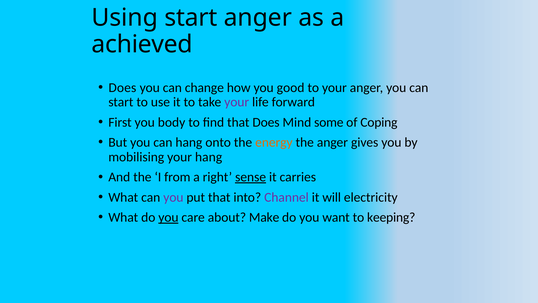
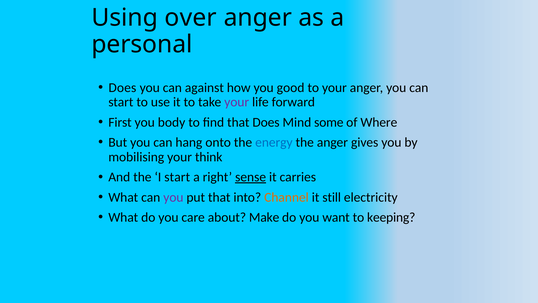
Using start: start -> over (191, 18)
achieved: achieved -> personal (142, 44)
change: change -> against (204, 87)
Coping: Coping -> Where (379, 122)
energy colour: orange -> blue (274, 142)
your hang: hang -> think (209, 157)
I from: from -> start (177, 177)
Channel colour: purple -> orange (286, 197)
will: will -> still (332, 197)
you underline: present -> none (168, 217)
